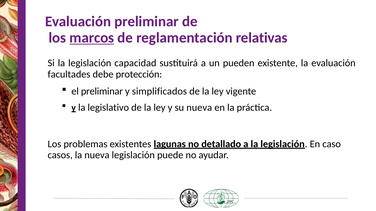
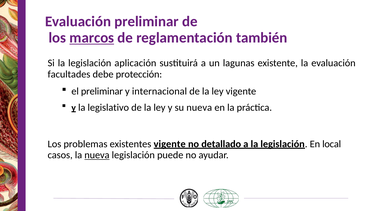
relativas: relativas -> también (262, 38)
capacidad: capacidad -> aplicación (135, 63)
pueden: pueden -> lagunas (239, 63)
simplificados: simplificados -> internacional (159, 91)
existentes lagunas: lagunas -> vigente (170, 144)
caso: caso -> local (332, 144)
nueva underline: none -> present (97, 155)
